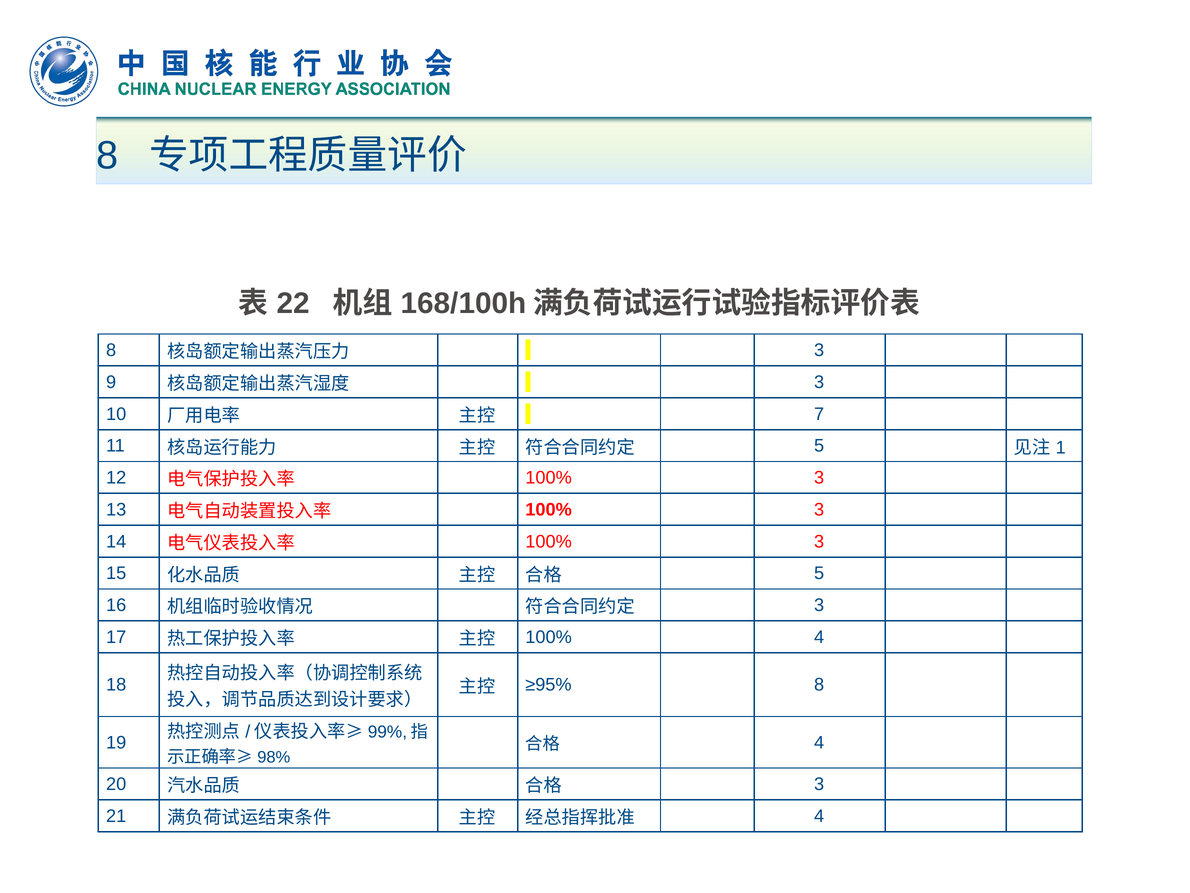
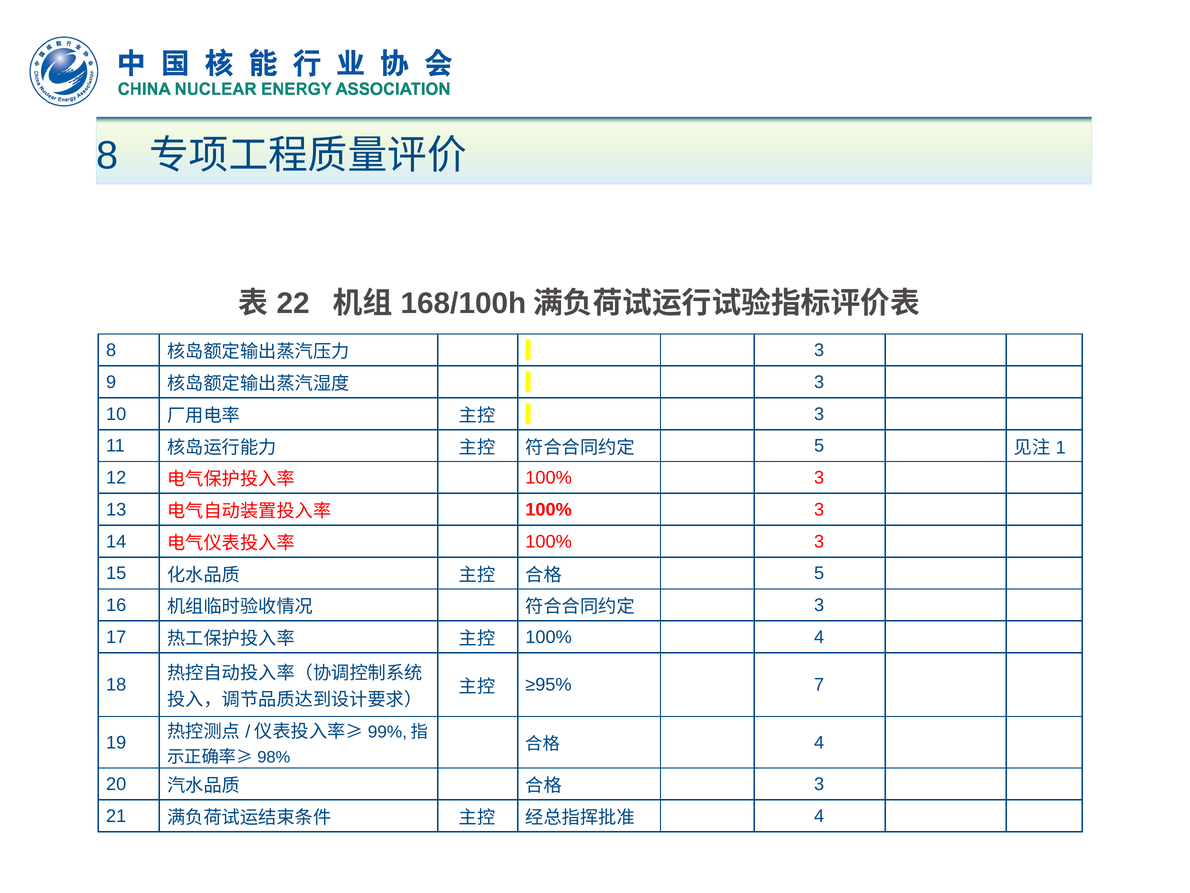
7: 7 -> 3 (819, 414)
≥95% 8: 8 -> 7 (819, 685)
